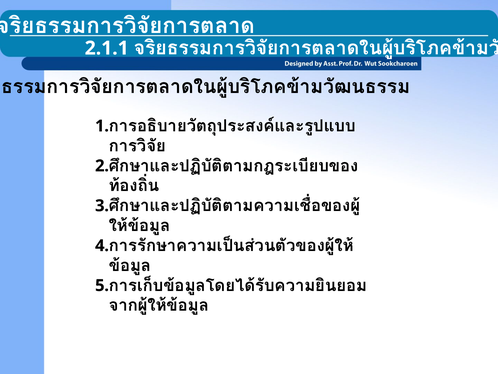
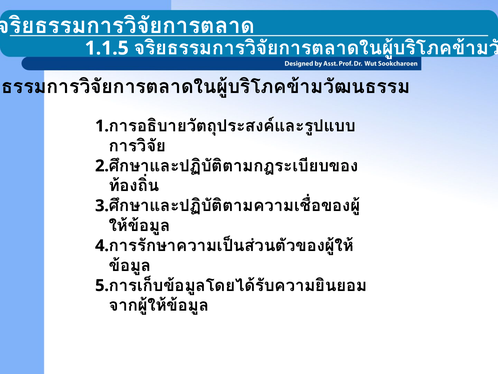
2.1.1: 2.1.1 -> 1.1.5 (107, 48)
